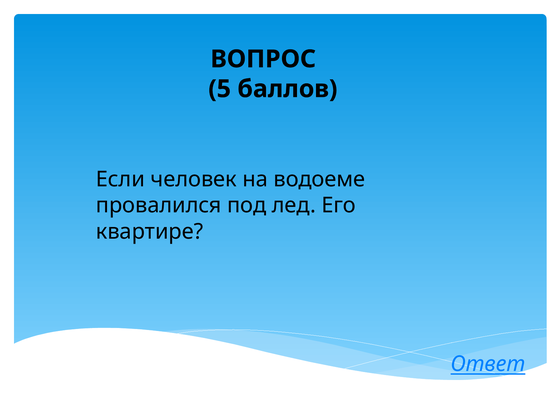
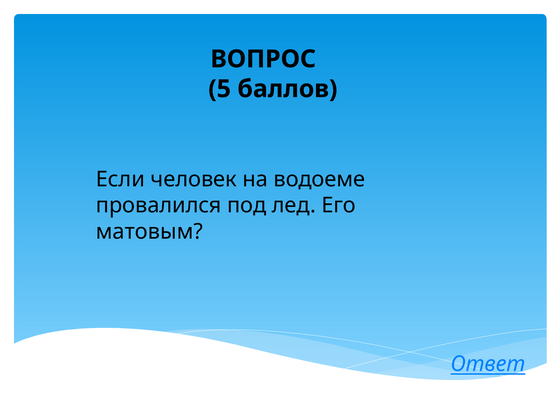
квартире: квартире -> матовым (149, 232)
